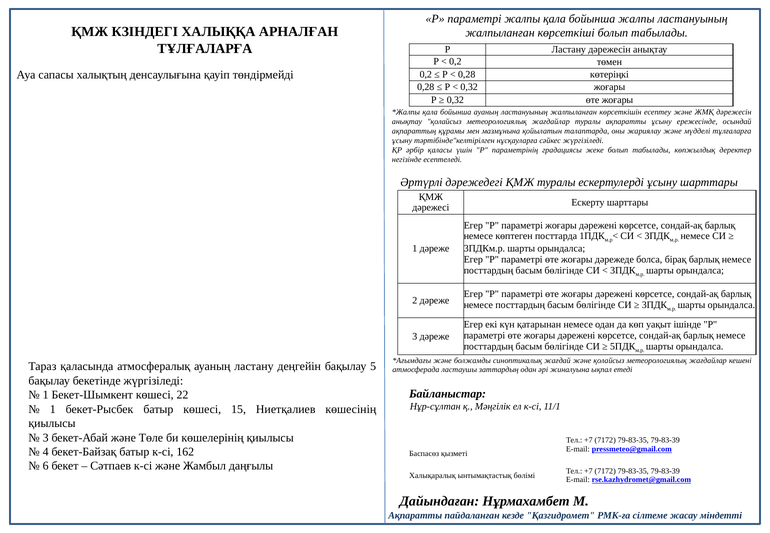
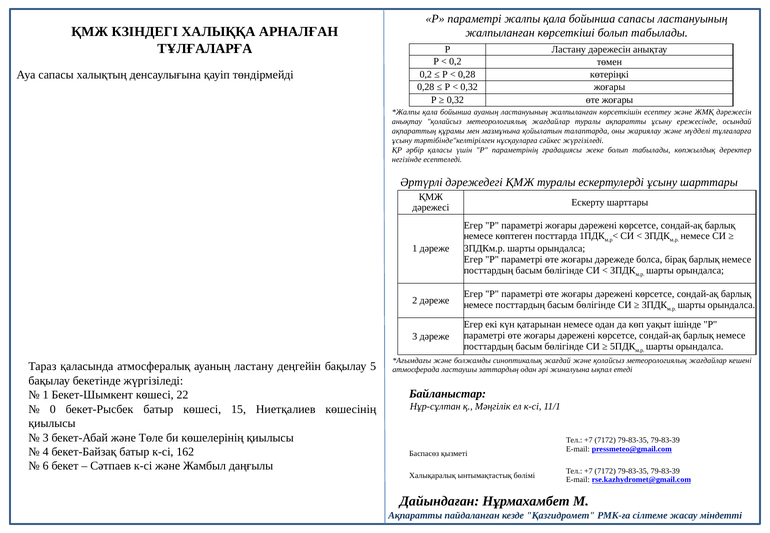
бойынша жалпы: жалпы -> сапасы (636, 19)
1: 1 -> 0 (53, 409)
